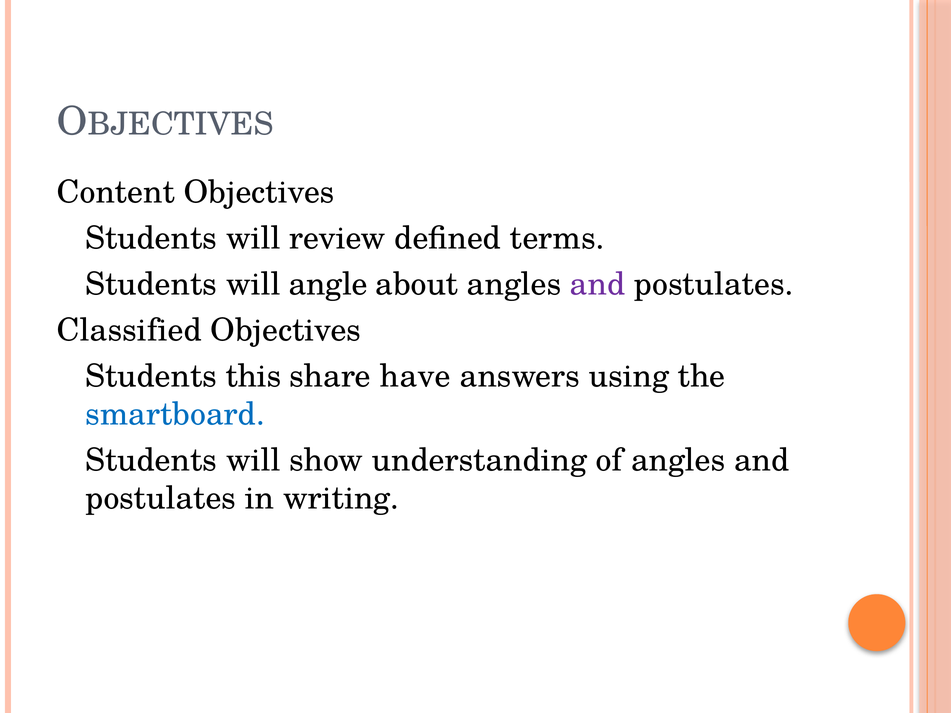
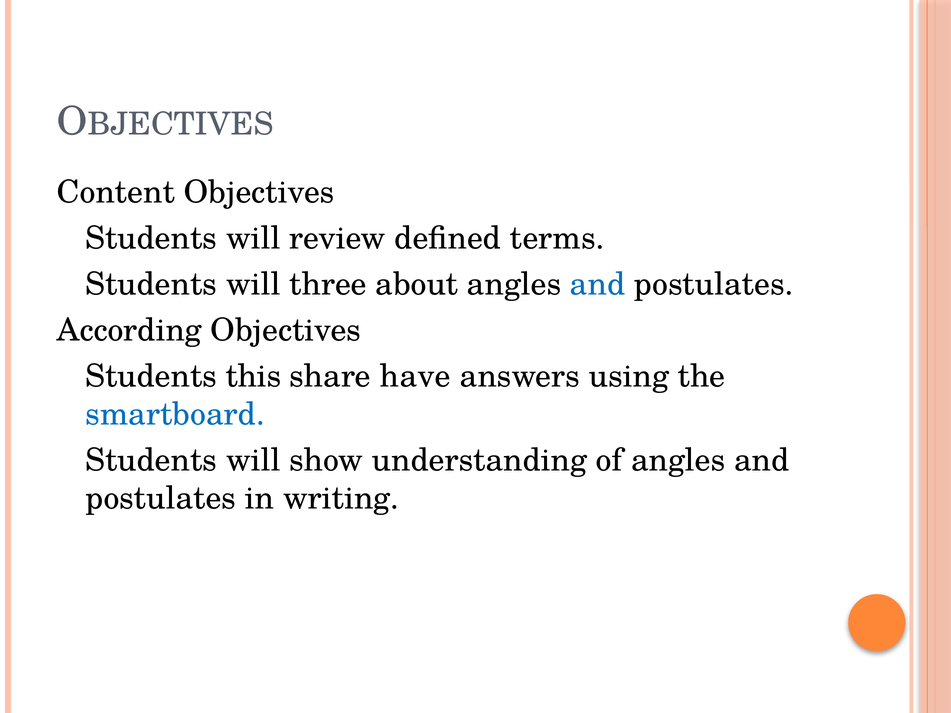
angle: angle -> three (328, 284)
and colour: purple -> blue (598, 284)
Classified: Classified -> According (129, 330)
